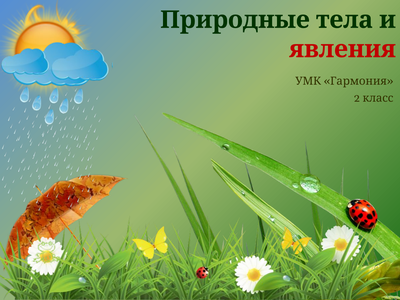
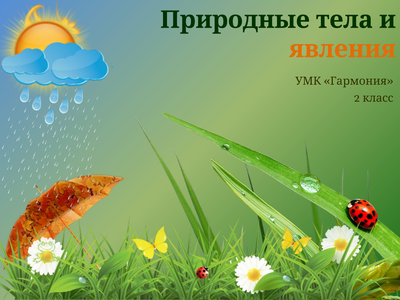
явления colour: red -> orange (343, 49)
